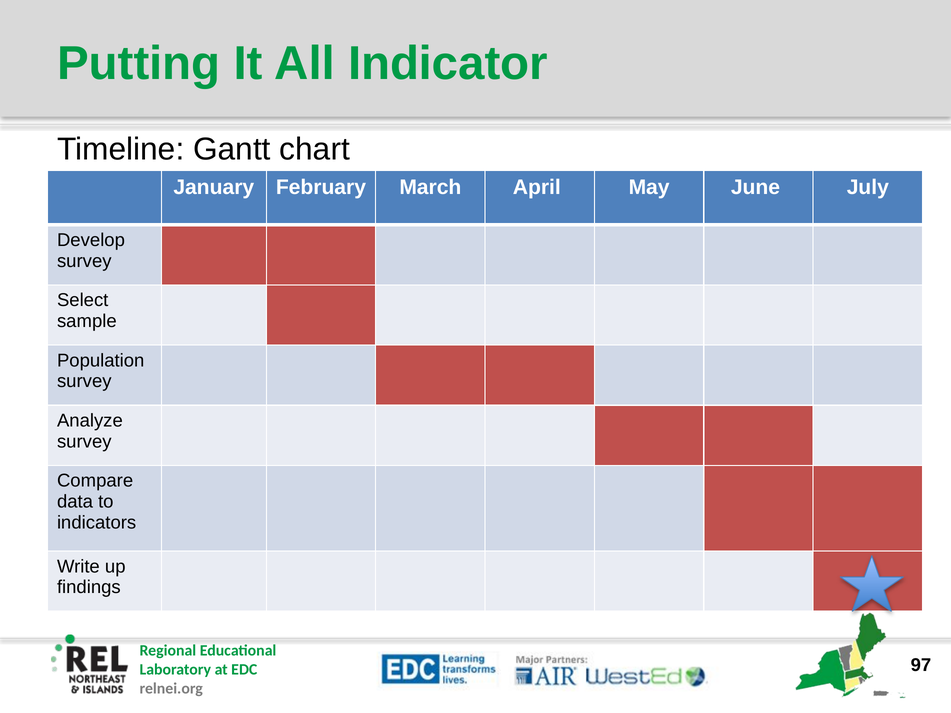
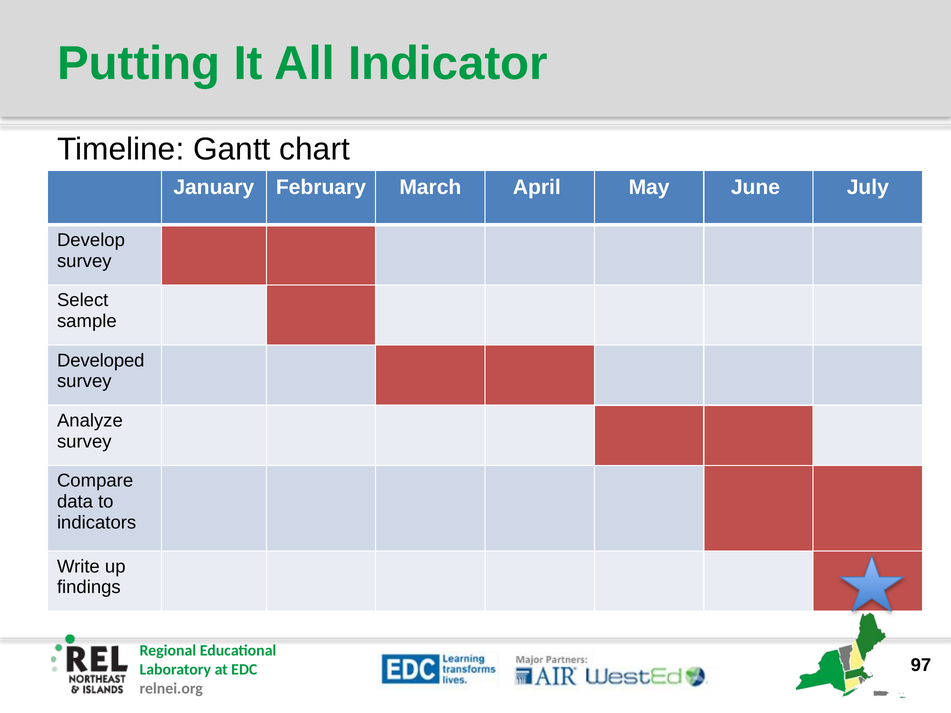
Population: Population -> Developed (101, 361)
